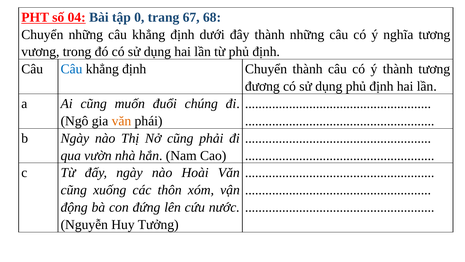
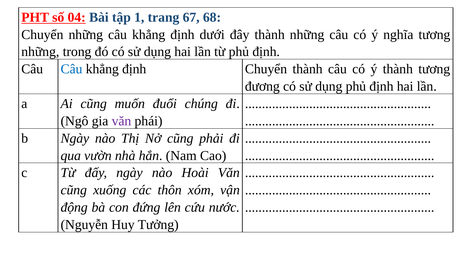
0: 0 -> 1 (139, 17)
vương: vương -> những (40, 52)
văn colour: orange -> purple (121, 121)
